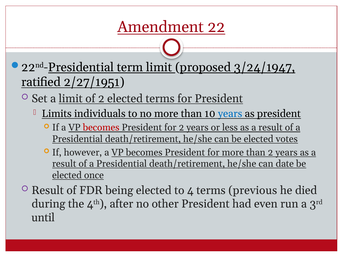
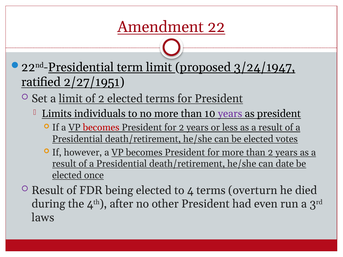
years colour: blue -> purple (230, 114)
previous: previous -> overturn (253, 190)
until: until -> laws (43, 218)
